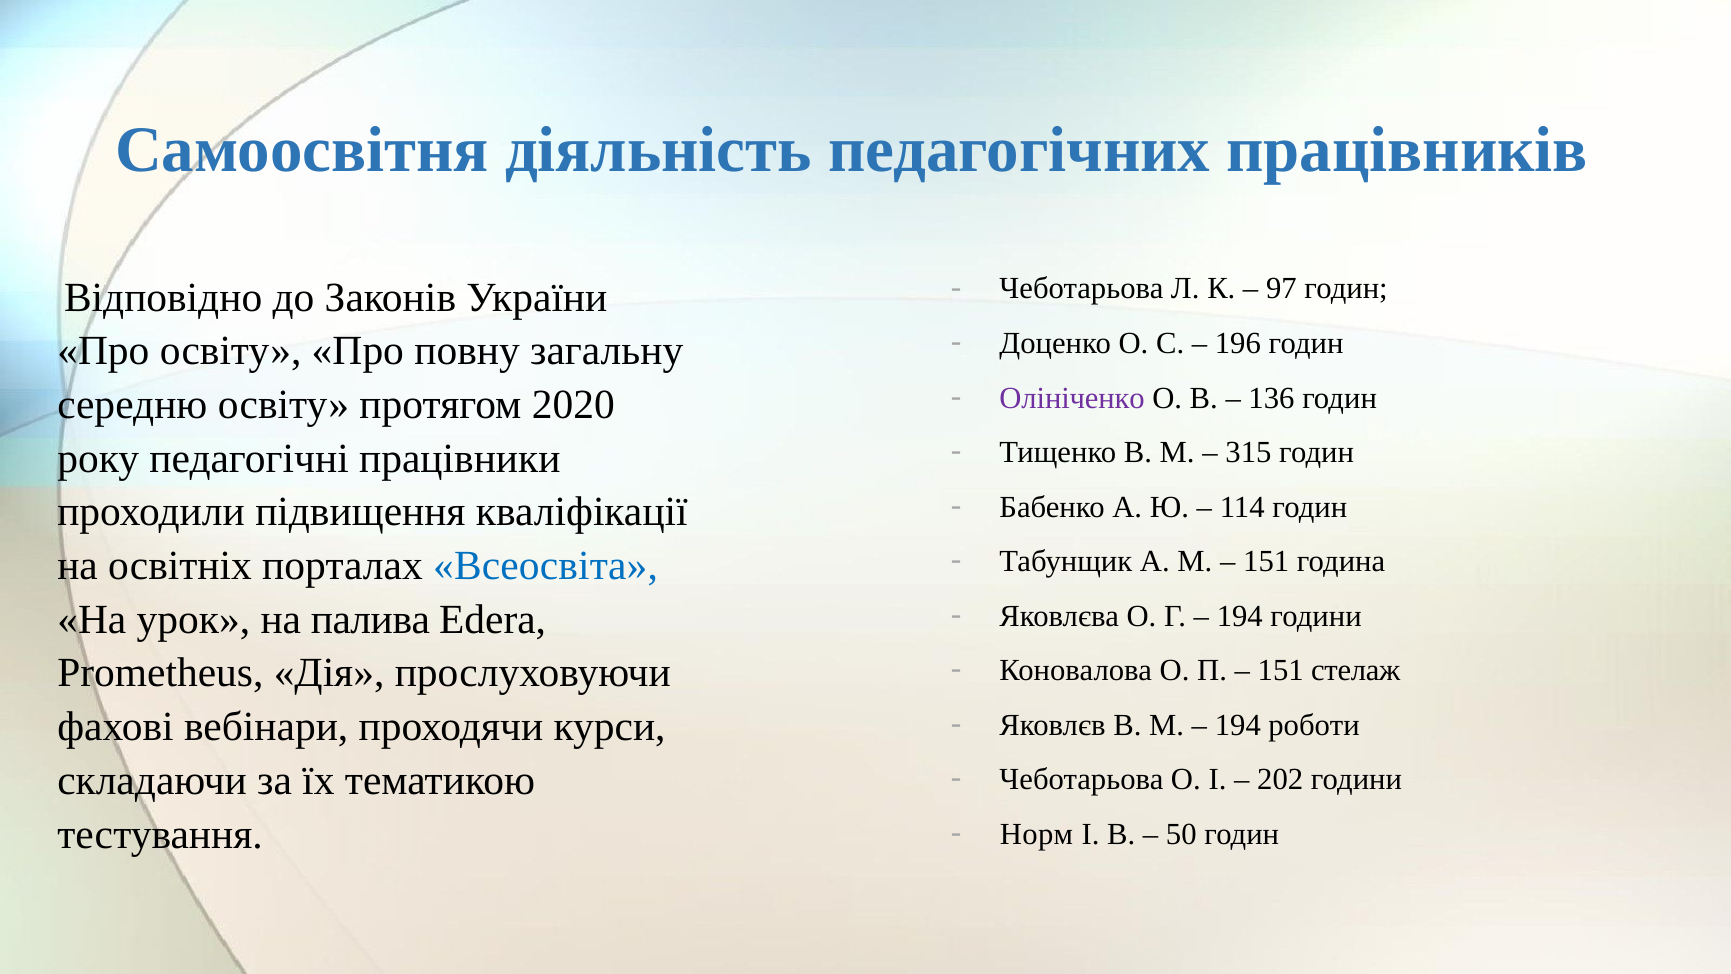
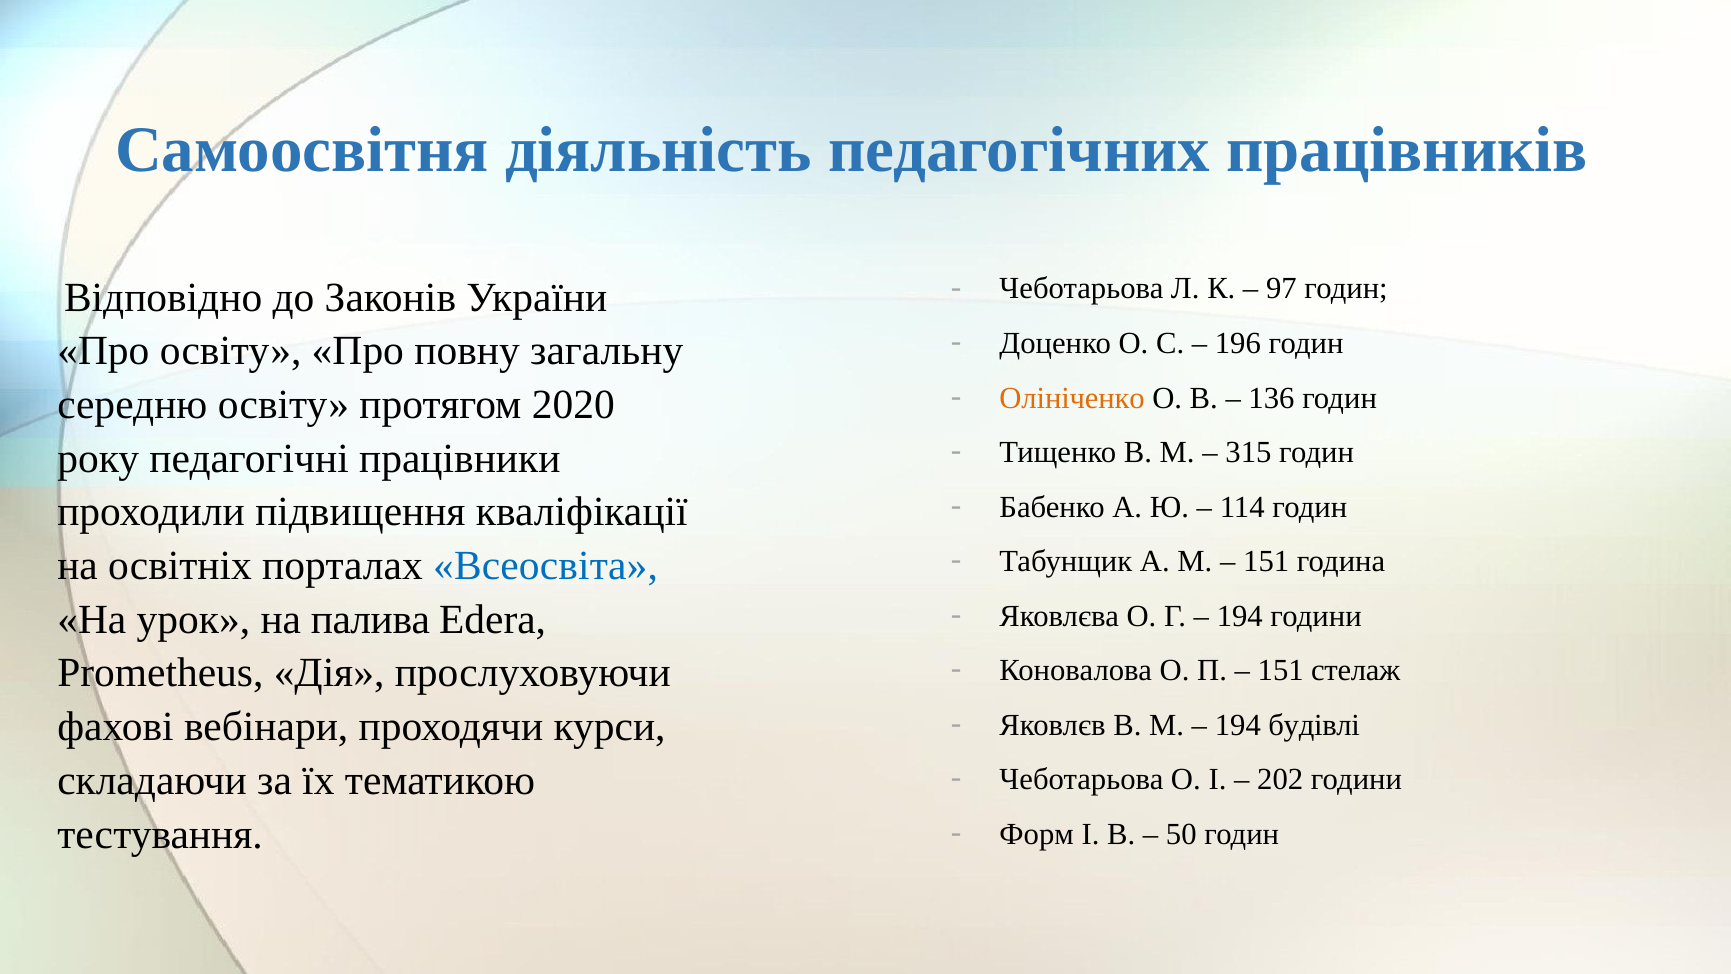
Олініченко colour: purple -> orange (1072, 398)
роботи: роботи -> будівлі (1314, 725)
Норм: Норм -> Форм (1037, 834)
